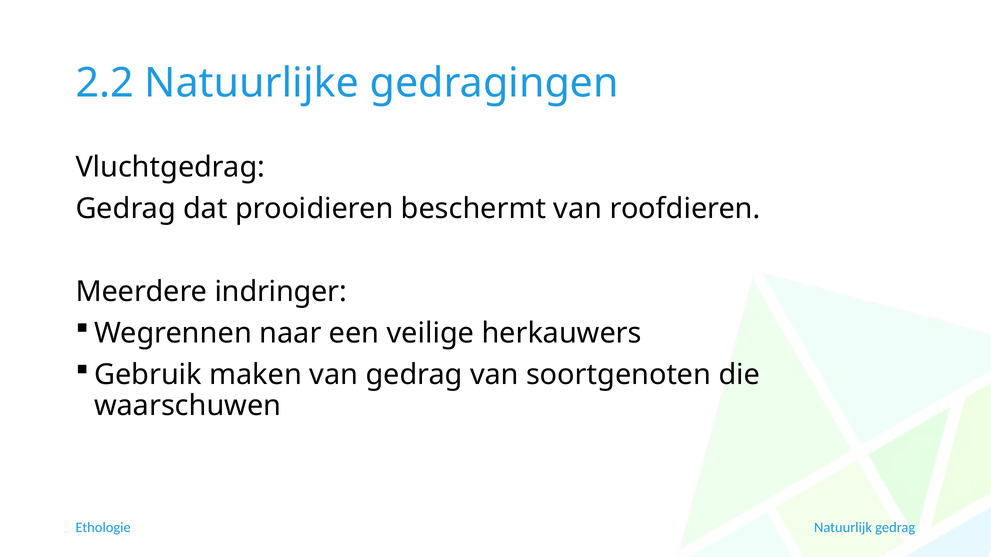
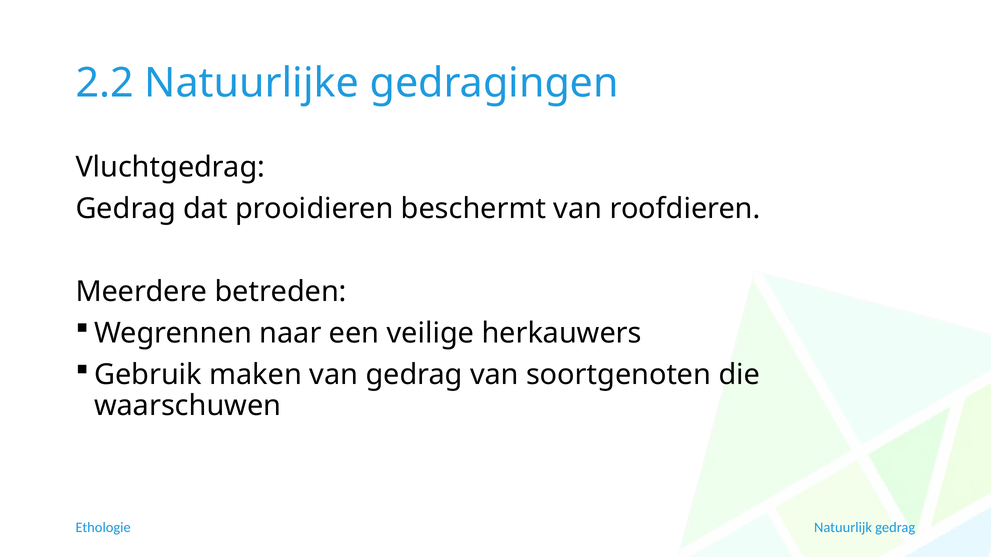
indringer: indringer -> betreden (281, 292)
